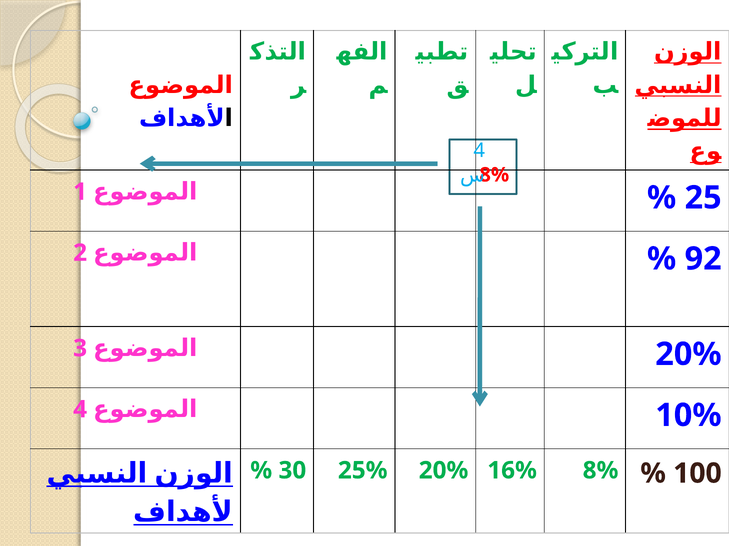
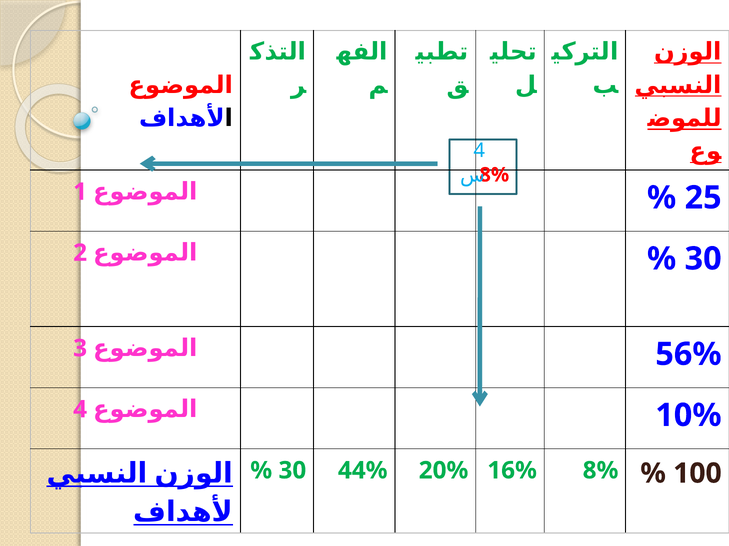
2 92: 92 -> 30 (703, 259)
3 20%: 20% -> 56% (688, 355)
25%: 25% -> 44% (363, 471)
